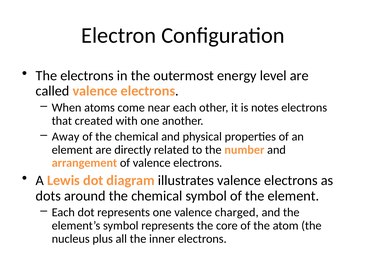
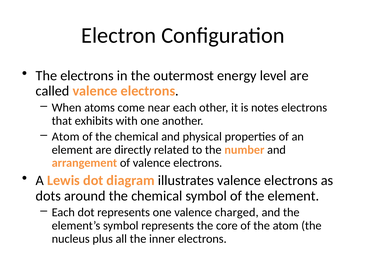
created: created -> exhibits (94, 121)
Away: Away -> Atom (66, 136)
